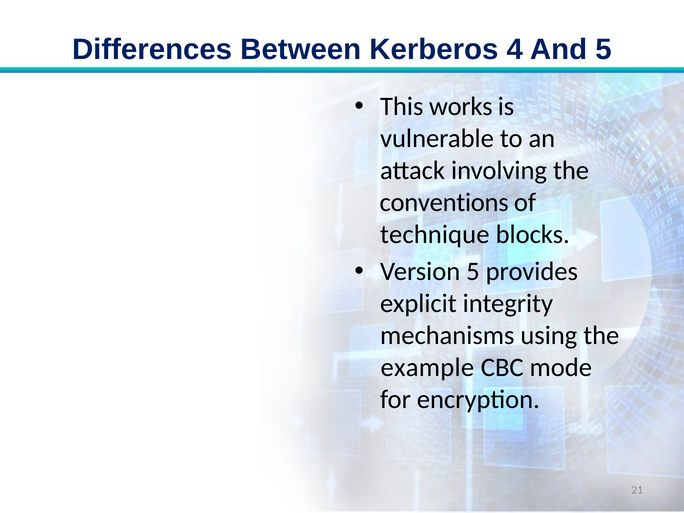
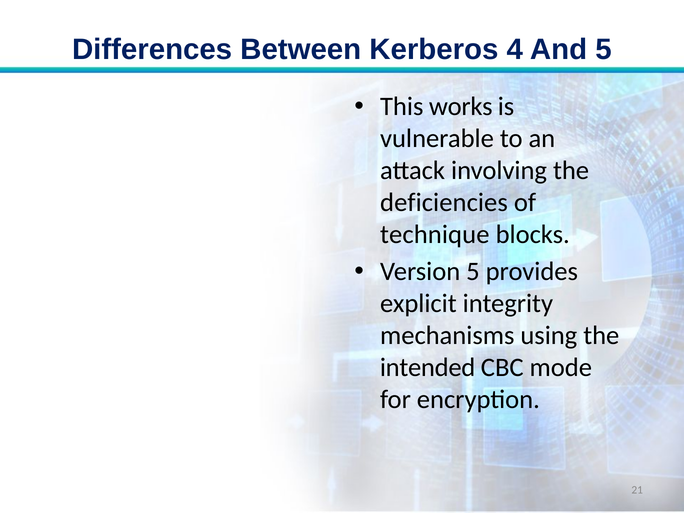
conventions: conventions -> deficiencies (444, 203)
example: example -> intended (428, 368)
